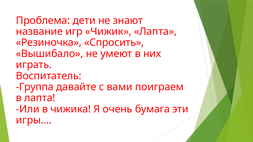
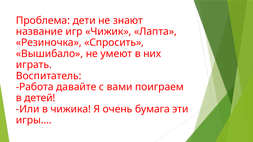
Группа: Группа -> Работа (35, 87)
в лапта: лапта -> детей (40, 98)
